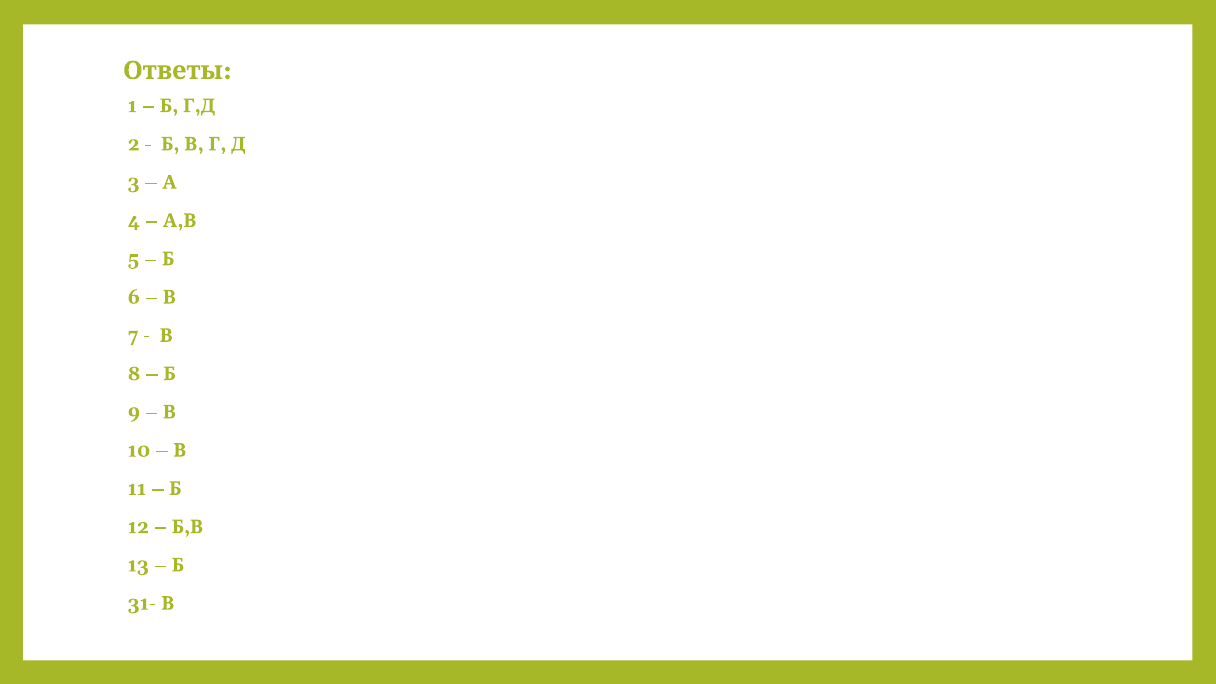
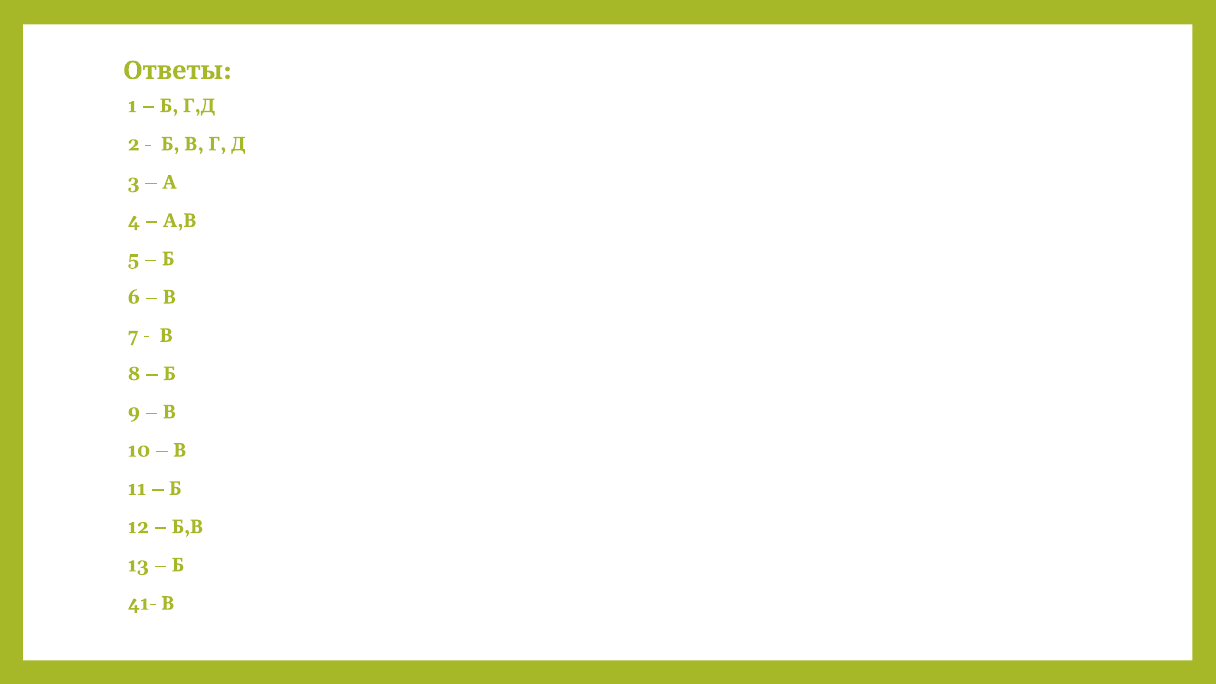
31-: 31- -> 41- (142, 603)
